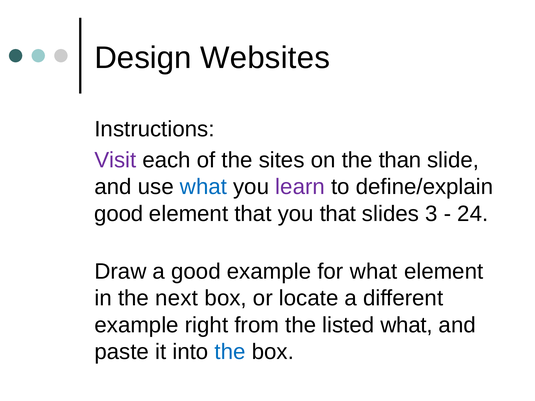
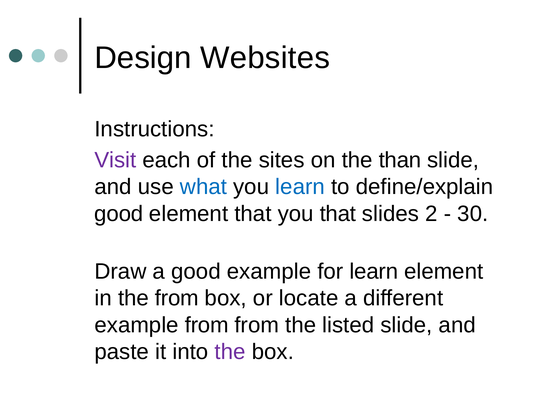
learn colour: purple -> blue (300, 187)
3: 3 -> 2 (431, 214)
24: 24 -> 30 (473, 214)
for what: what -> learn (374, 272)
the next: next -> from (177, 299)
example right: right -> from (207, 325)
listed what: what -> slide (406, 325)
the colour: blue -> purple (230, 352)
